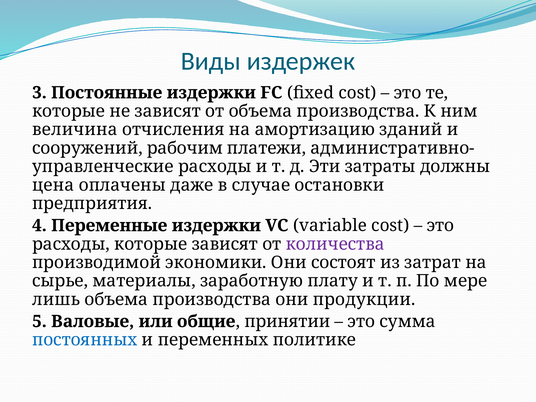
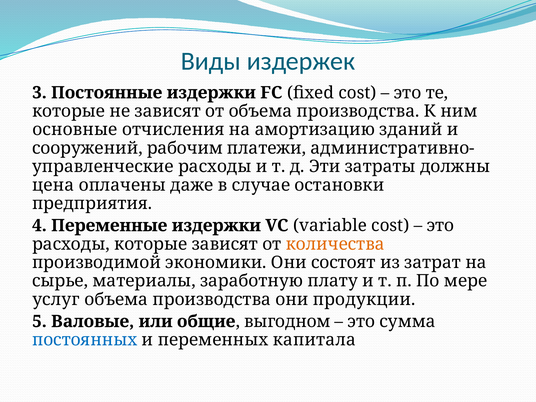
величина: величина -> основные (75, 130)
количества colour: purple -> orange (335, 244)
лишь: лишь -> услуг (56, 299)
принятии: принятии -> выгодном (287, 321)
политике: политике -> капитала (314, 340)
